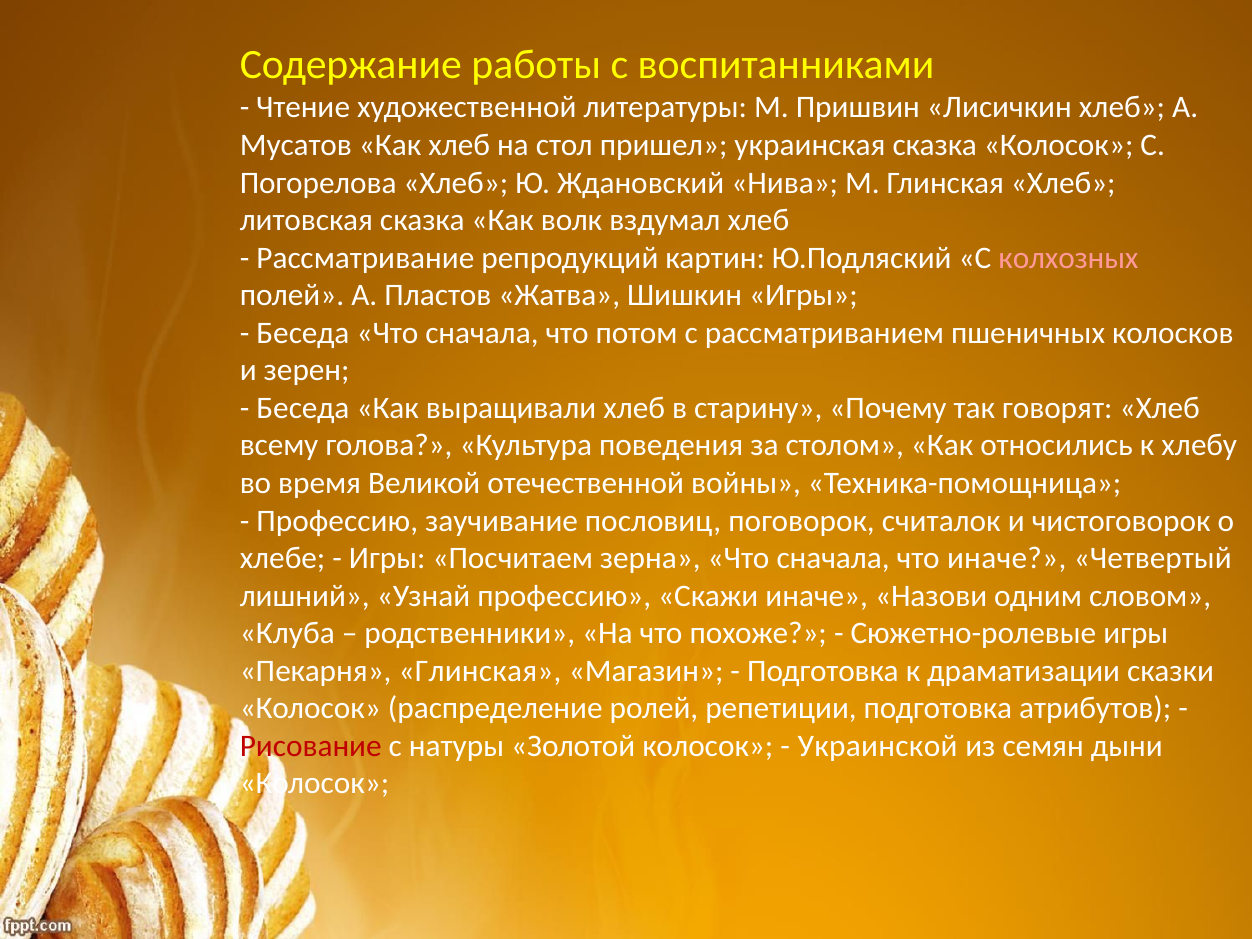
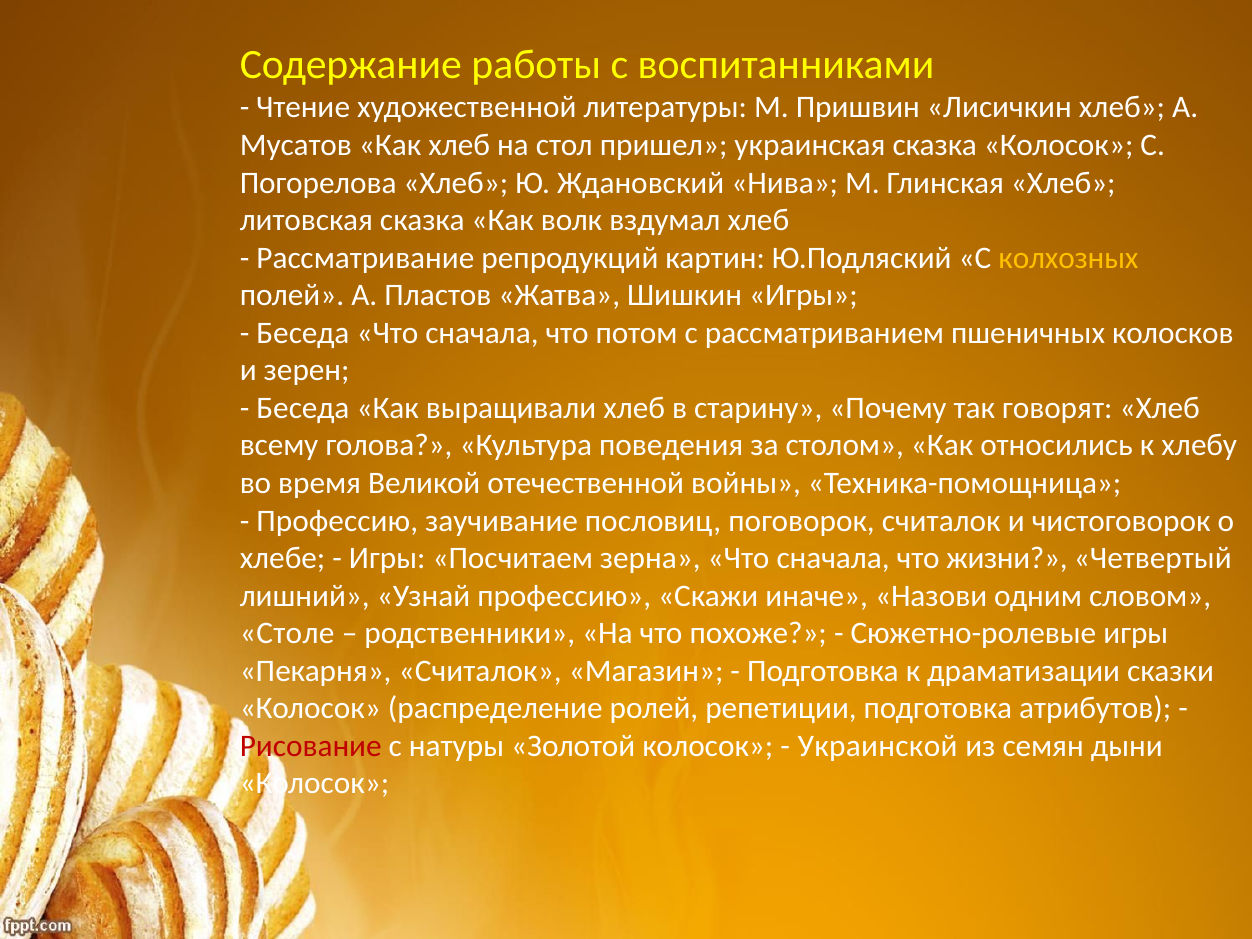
колхозных colour: pink -> yellow (1068, 258)
что иначе: иначе -> жизни (1007, 558)
Клуба: Клуба -> Столе (287, 633)
Пекарня Глинская: Глинская -> Считалок (480, 671)
